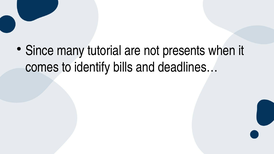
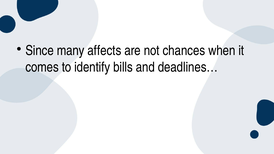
tutorial: tutorial -> affects (104, 51)
presents: presents -> chances (184, 51)
